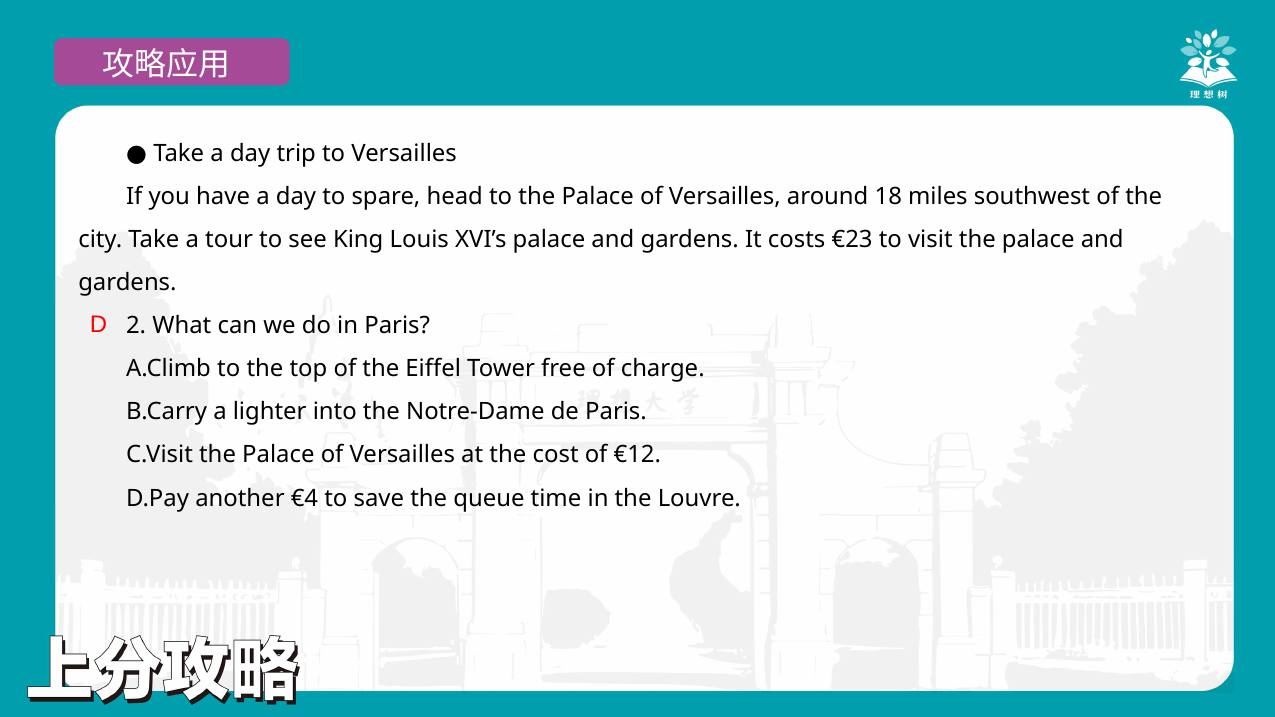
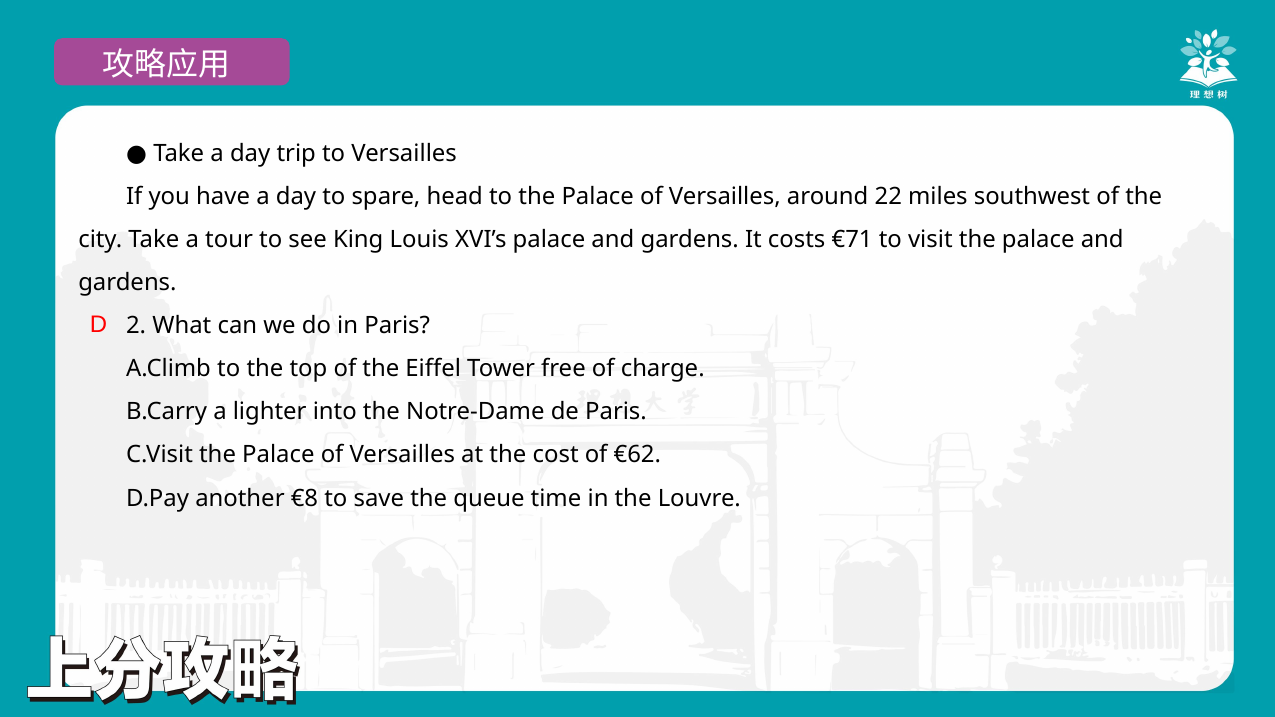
18: 18 -> 22 (888, 197)
€23: €23 -> €71 (852, 240)
€12: €12 -> €62 (637, 455)
€4: €4 -> €8 (304, 498)
